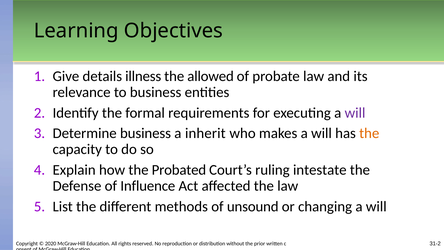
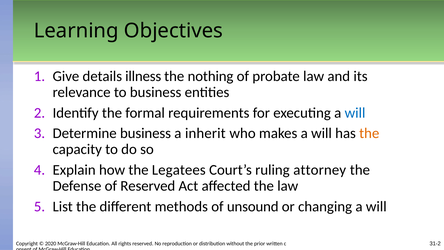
allowed: allowed -> nothing (211, 76)
will colour: purple -> blue (355, 113)
Probated: Probated -> Legatees (179, 170)
intestate: intestate -> attorney (320, 170)
of Influence: Influence -> Reserved (148, 186)
